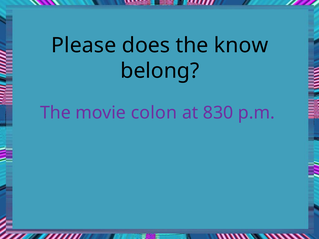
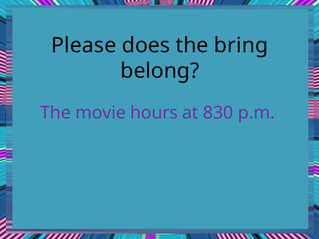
know: know -> bring (241, 45)
colon: colon -> hours (154, 113)
